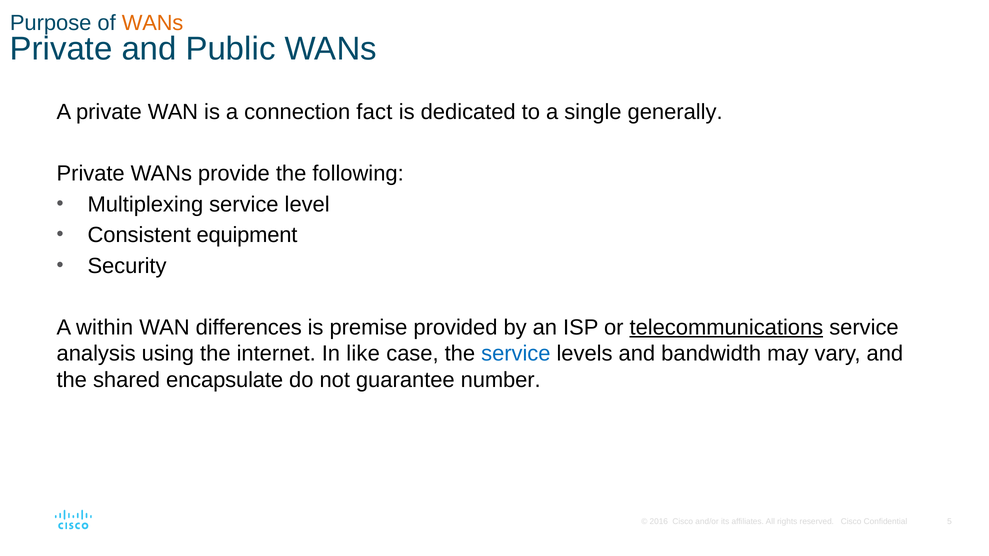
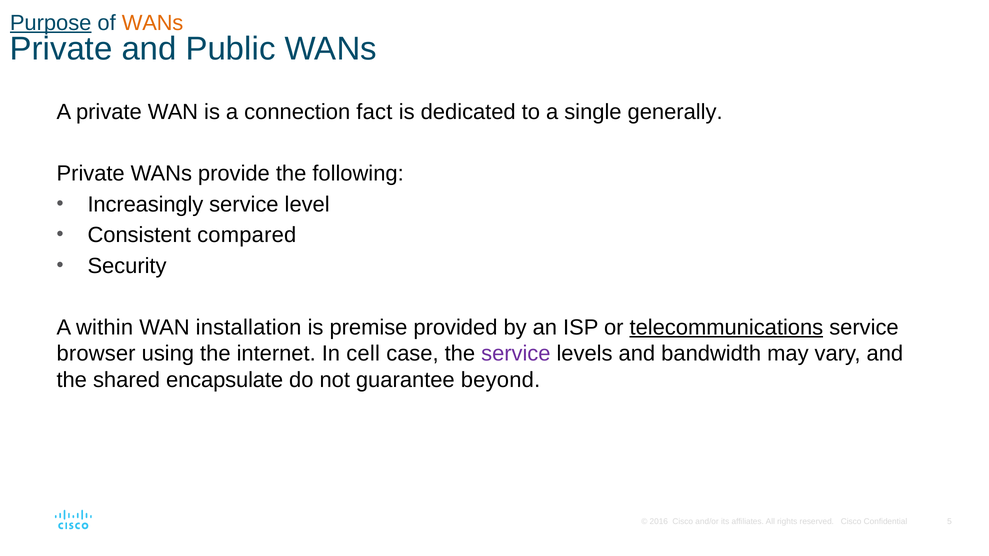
Purpose underline: none -> present (51, 23)
Multiplexing: Multiplexing -> Increasingly (145, 204)
equipment: equipment -> compared (247, 235)
differences: differences -> installation (249, 327)
analysis: analysis -> browser (96, 354)
like: like -> cell (363, 354)
service colour: blue -> purple (516, 354)
number: number -> beyond (501, 380)
